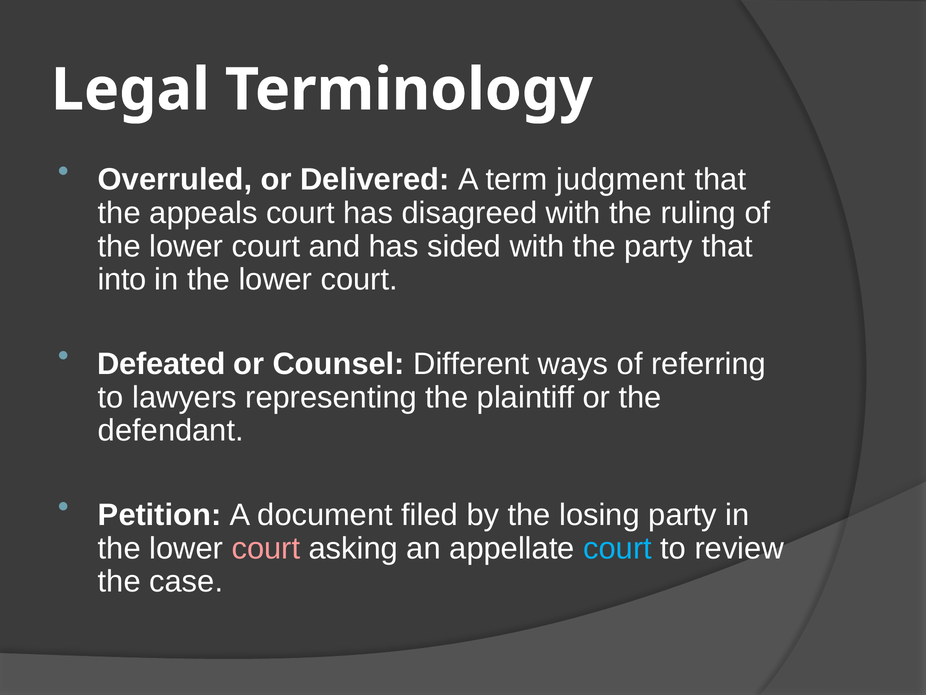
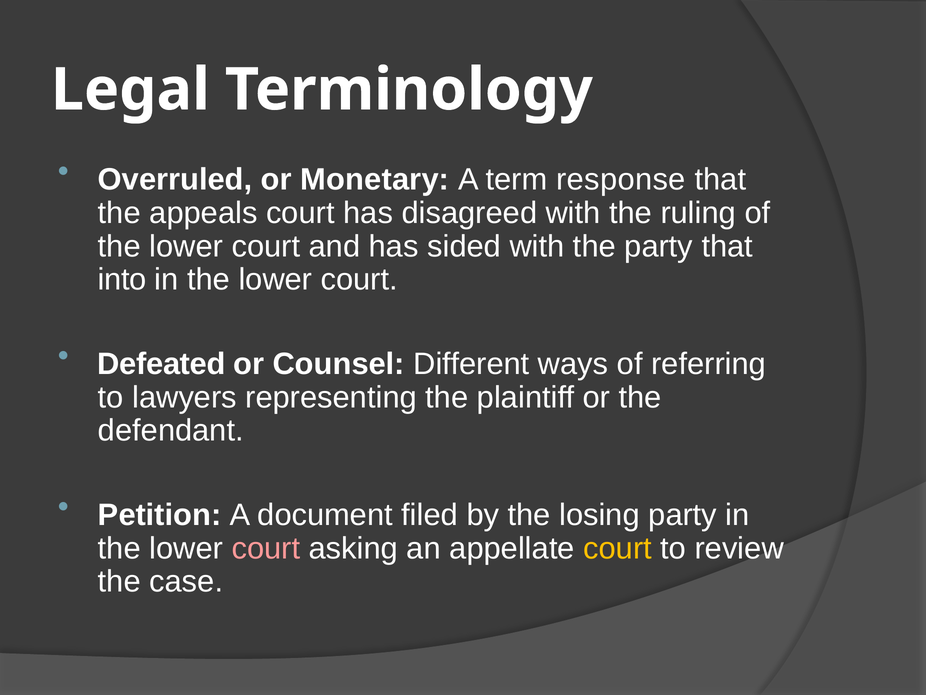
Delivered: Delivered -> Monetary (375, 180)
judgment: judgment -> response (621, 180)
court colour: light blue -> yellow (618, 548)
